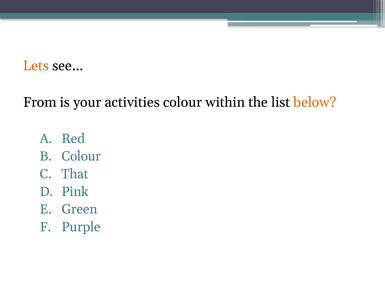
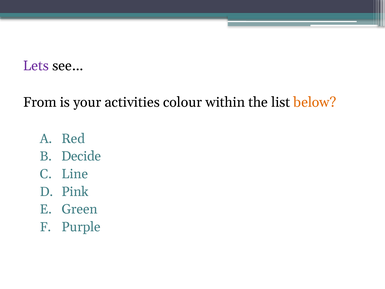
Lets colour: orange -> purple (36, 66)
Colour: Colour -> Decide (81, 156)
That: That -> Line (75, 174)
